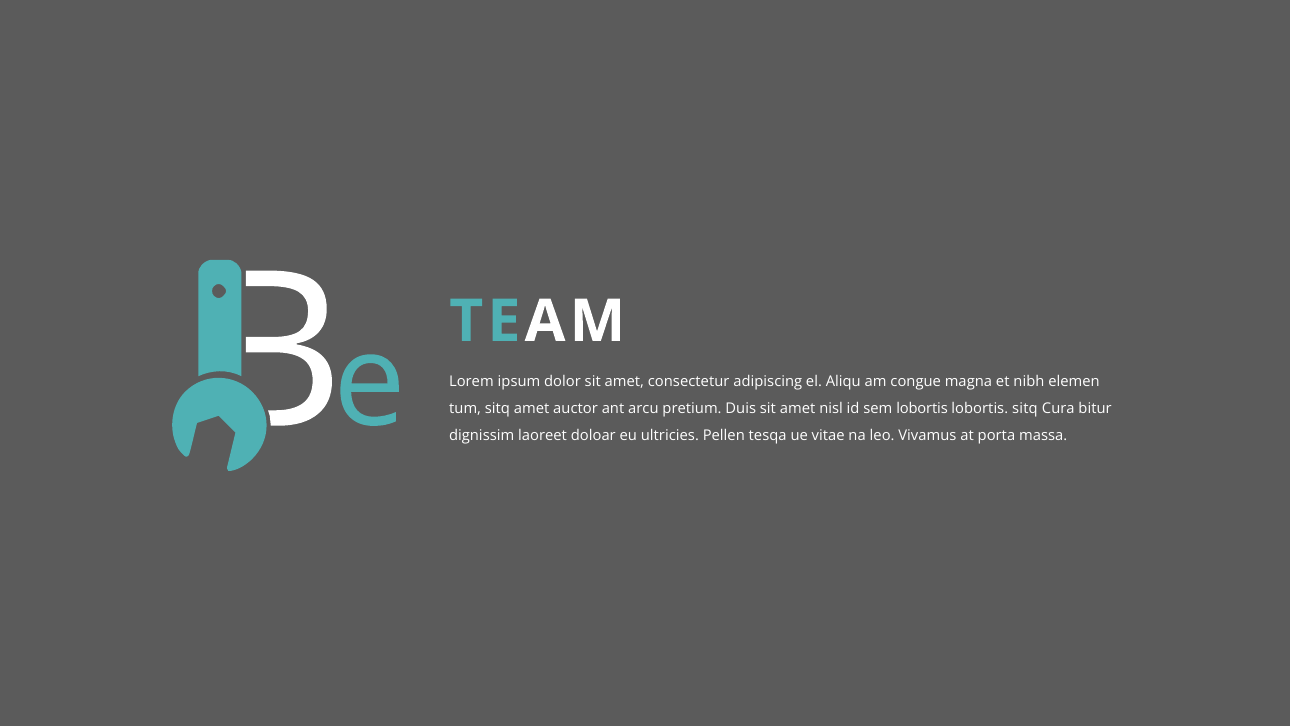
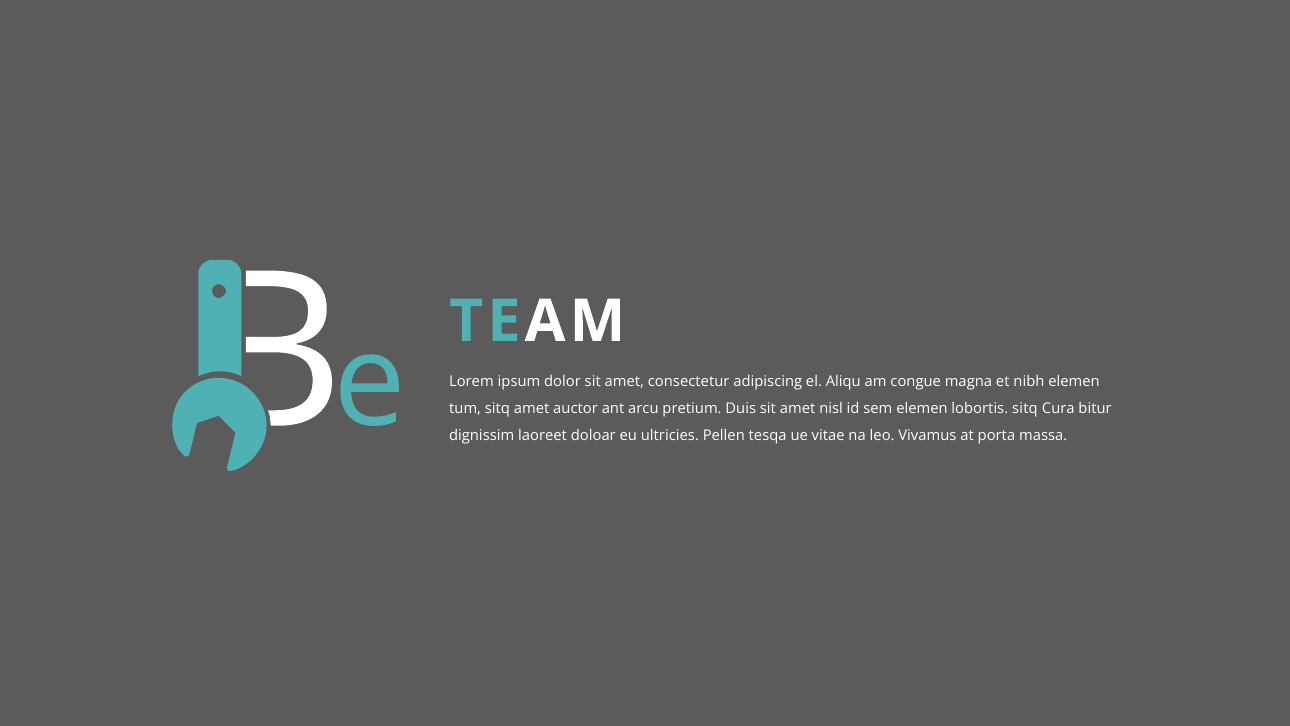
sem lobortis: lobortis -> elemen (922, 408)
